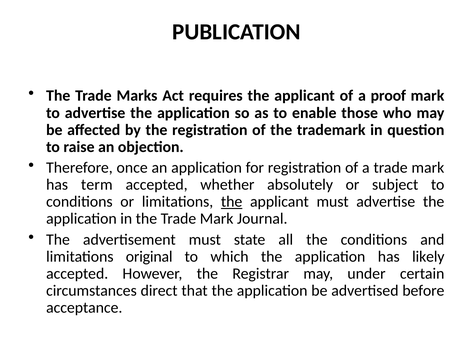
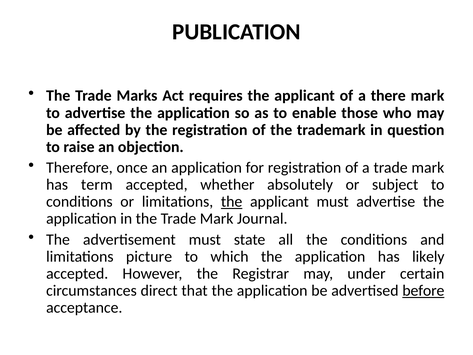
proof: proof -> there (388, 96)
original: original -> picture (149, 256)
before underline: none -> present (423, 290)
